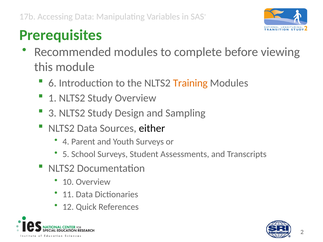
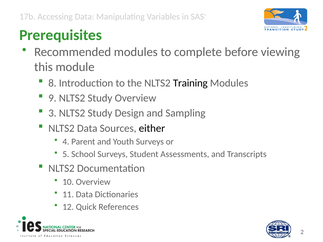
6: 6 -> 8 (52, 83)
Training colour: orange -> black (190, 83)
1: 1 -> 9 (52, 98)
